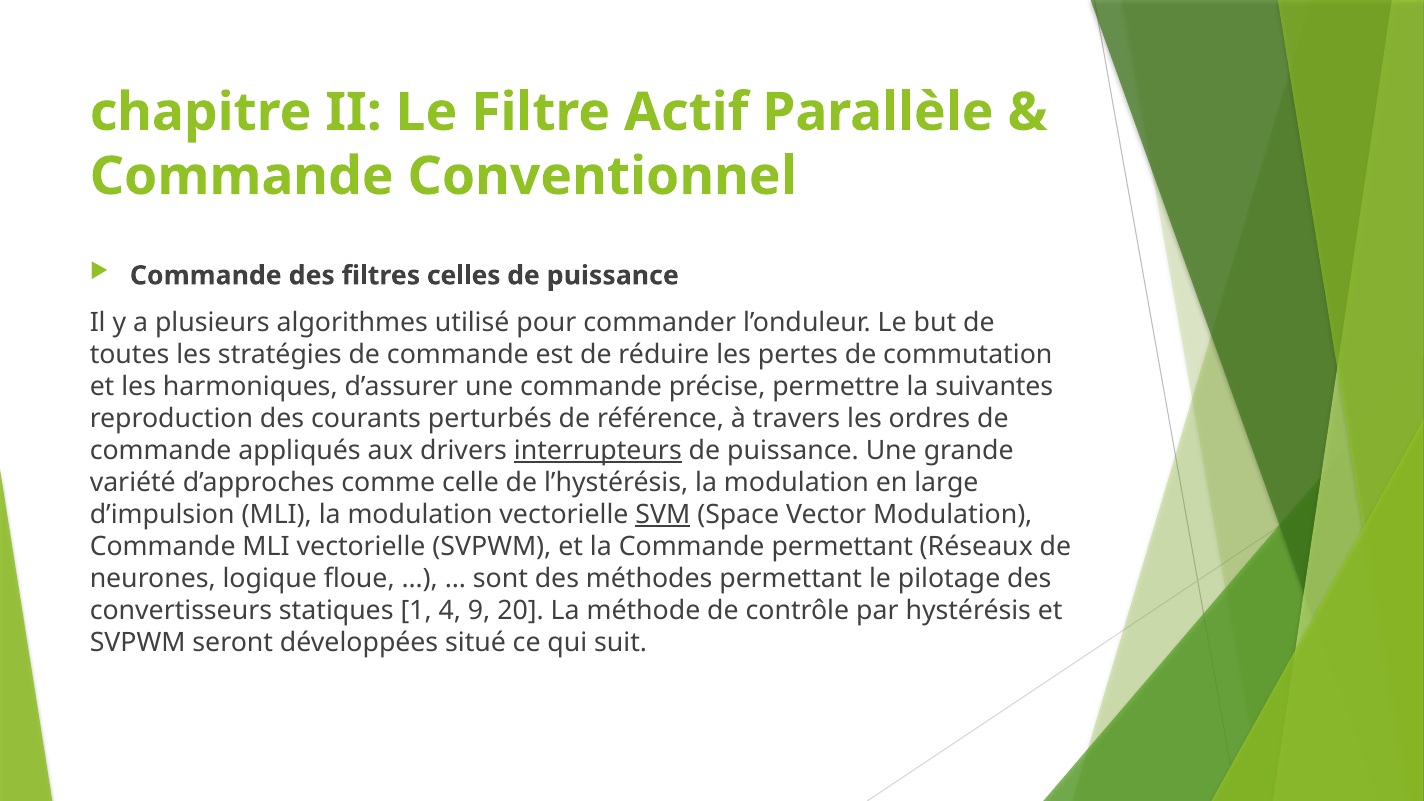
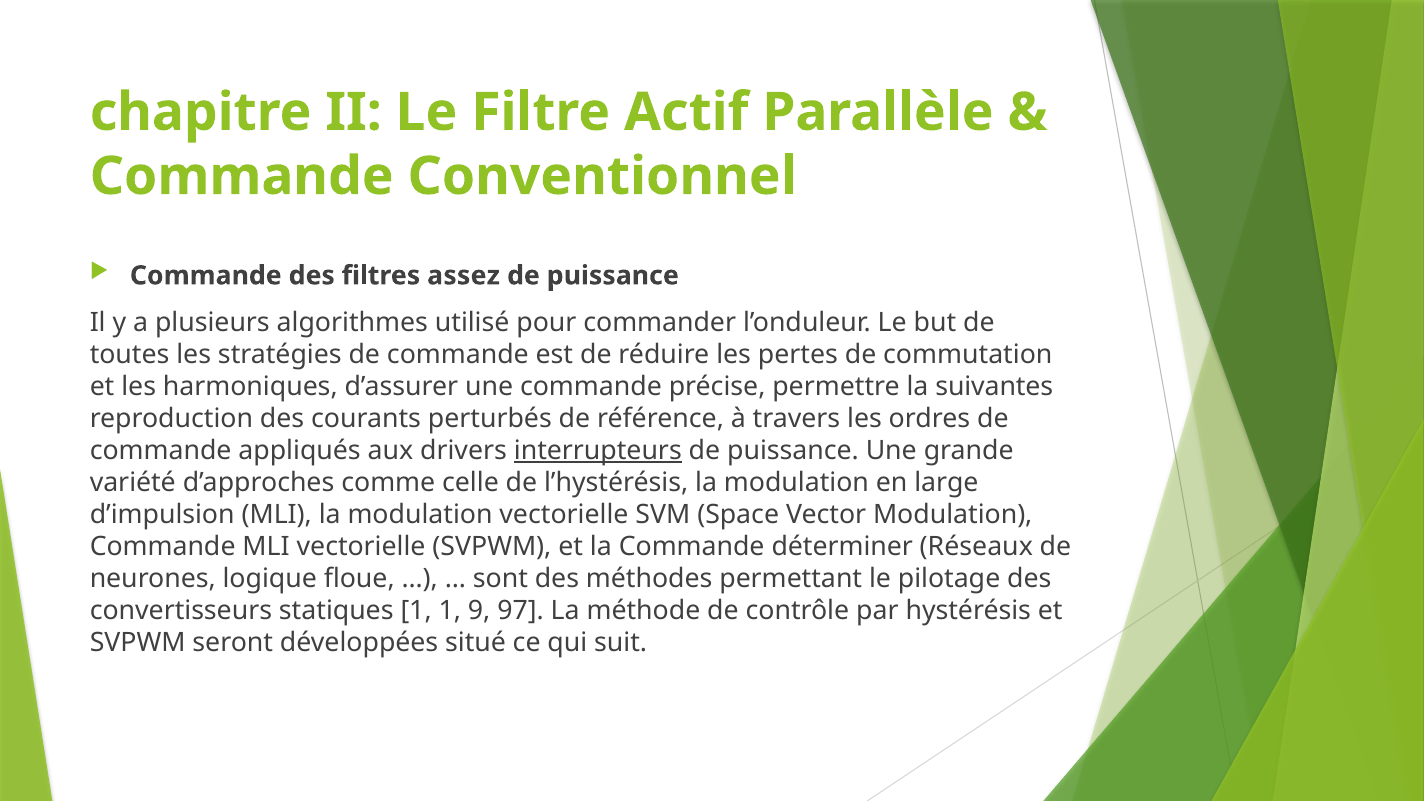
celles: celles -> assez (463, 276)
SVM underline: present -> none (663, 515)
Commande permettant: permettant -> déterminer (842, 547)
1 4: 4 -> 1 (450, 611)
20: 20 -> 97 (521, 611)
